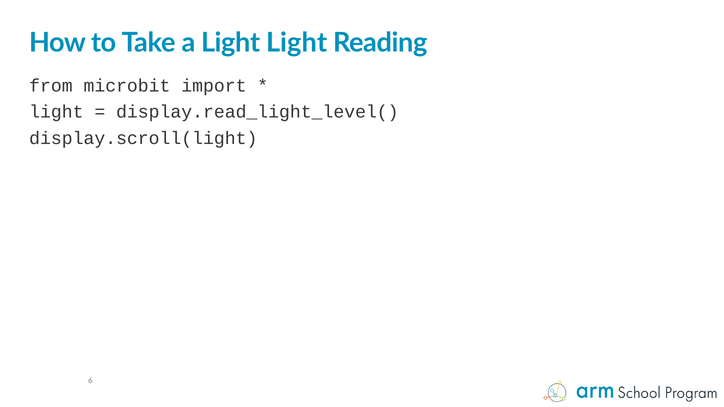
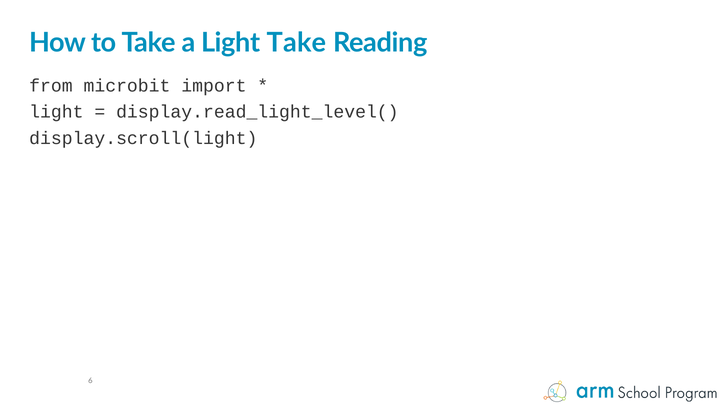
Light Light: Light -> Take (296, 43)
